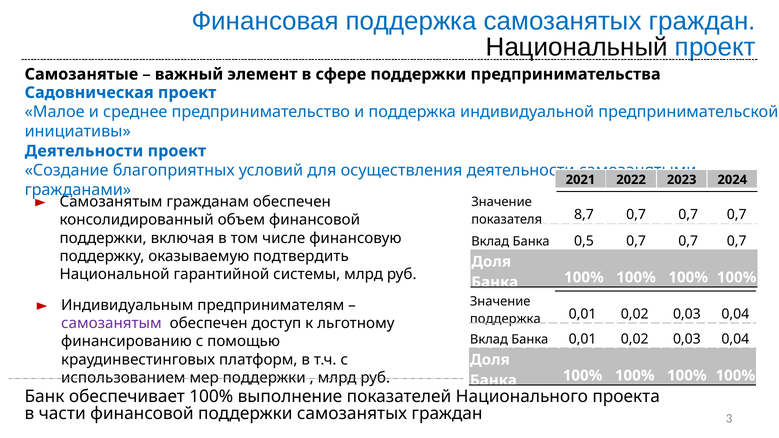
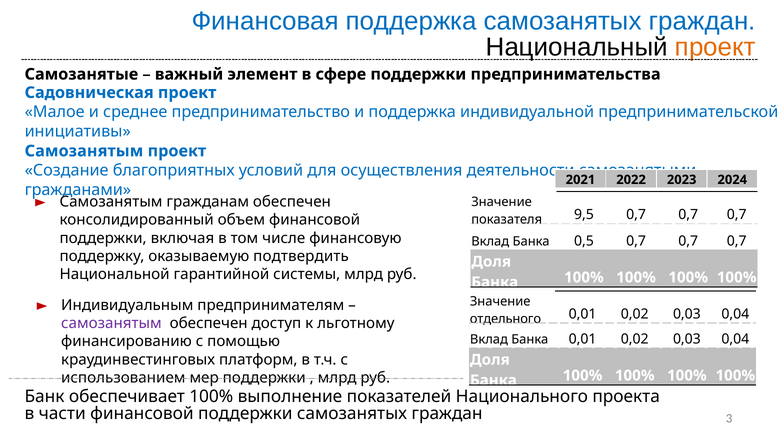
проект colour: blue -> orange (715, 47)
Деятельности: Деятельности -> Самозанятым (84, 151)
8,7: 8,7 -> 9,5 (584, 215)
поддержка: поддержка -> отдельного (505, 319)
